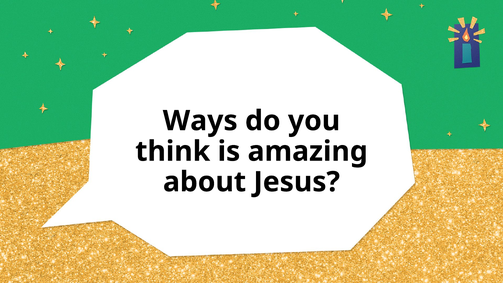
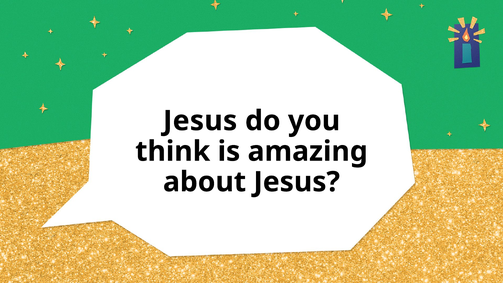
Ways: Ways -> Jesus (200, 121)
